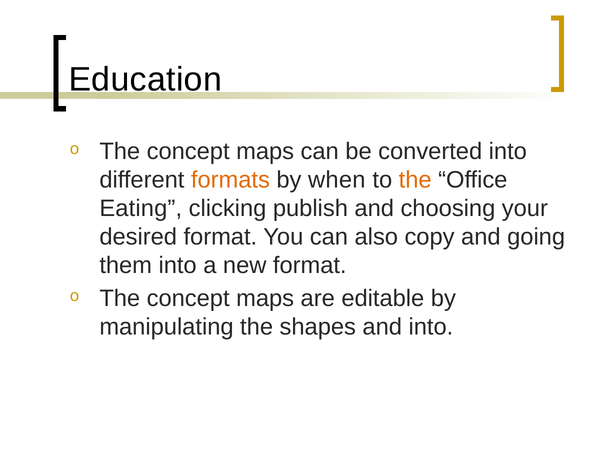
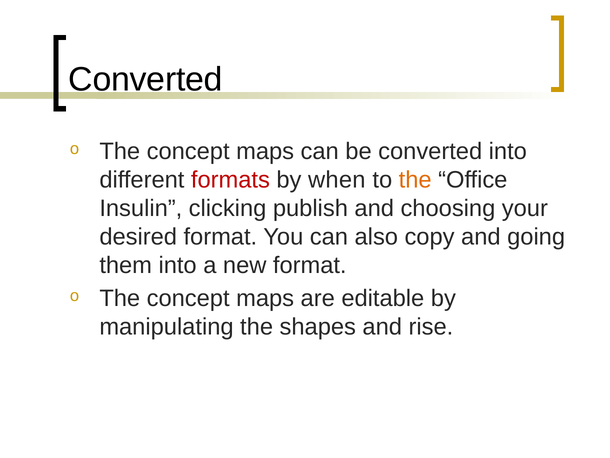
Education: Education -> Converted (146, 80)
formats colour: orange -> red (230, 180)
Eating: Eating -> Insulin (141, 208)
and into: into -> rise (431, 327)
